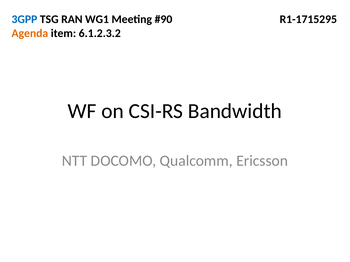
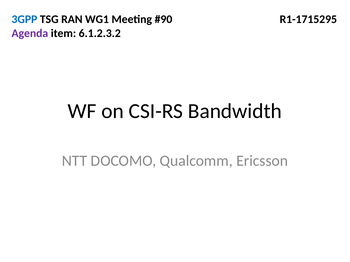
Agenda colour: orange -> purple (30, 33)
